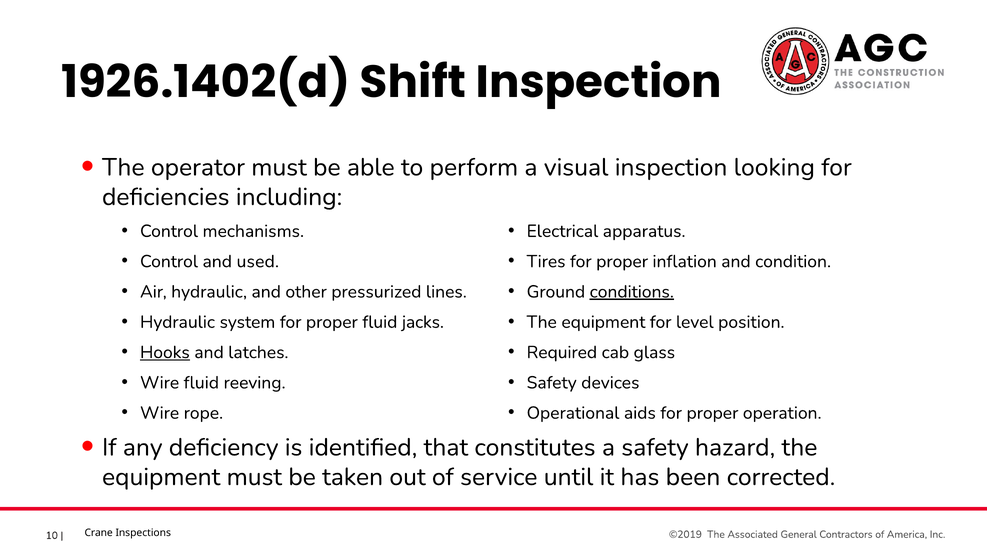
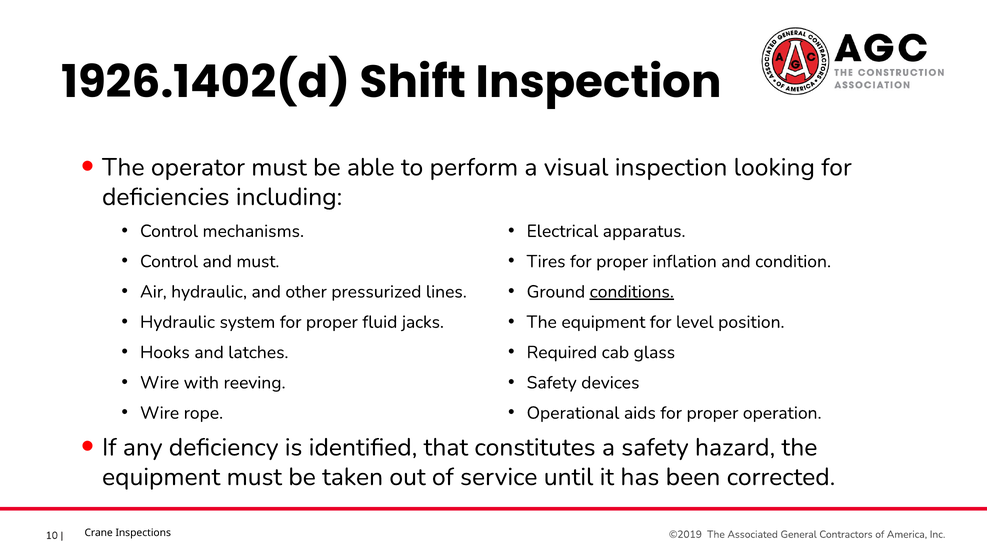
and used: used -> must (258, 262)
Hooks underline: present -> none (165, 352)
Wire fluid: fluid -> with (201, 383)
